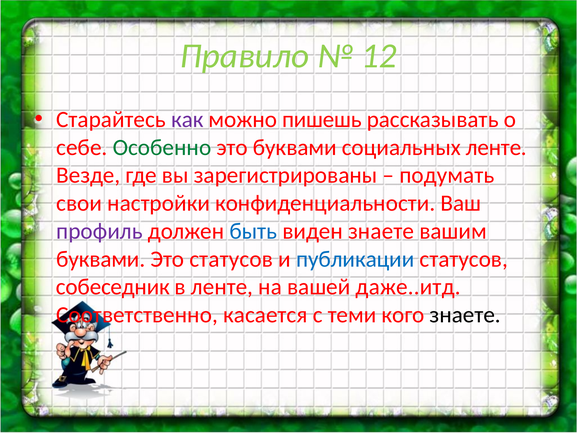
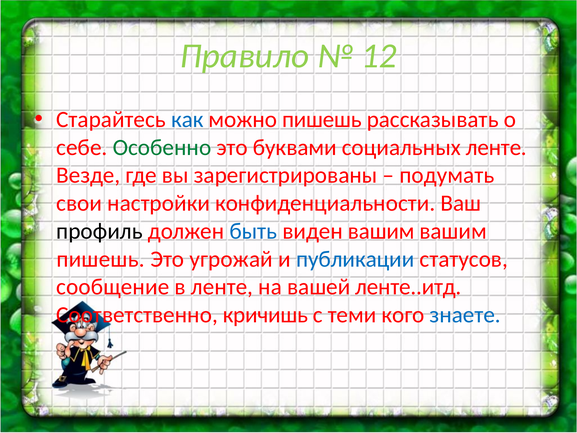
как colour: purple -> blue (187, 119)
профиль colour: purple -> black (99, 231)
виден знаете: знаете -> вашим (381, 231)
буквами: буквами -> пишешь (101, 259)
Это статусов: статусов -> угрожай (231, 259)
собеседник: собеседник -> сообщение (113, 287)
даже..итд: даже..итд -> ленте..итд (408, 287)
касается: касается -> кричишь (265, 315)
знаете colour: black -> blue (465, 315)
